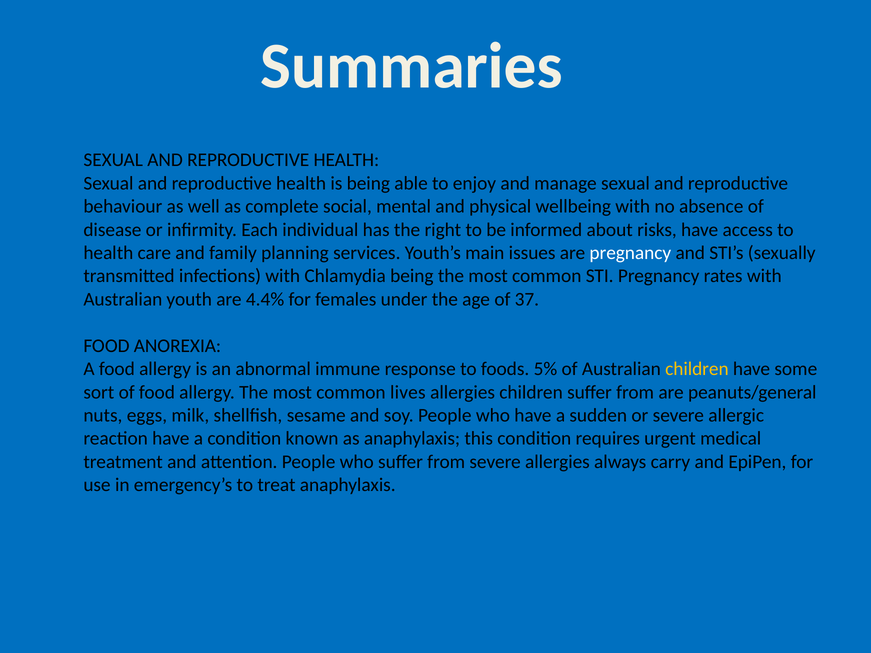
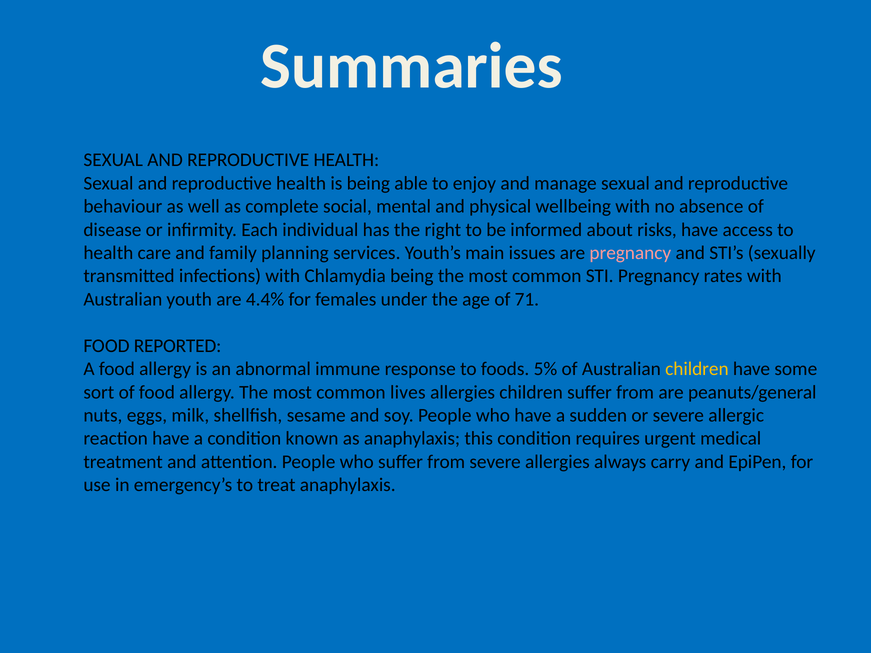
pregnancy colour: white -> pink (630, 253)
37: 37 -> 71 (527, 299)
ANOREXIA: ANOREXIA -> REPORTED (178, 346)
